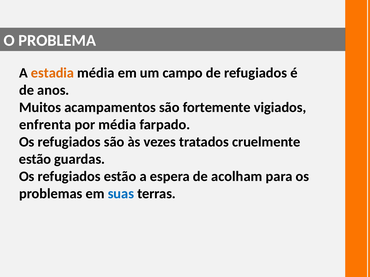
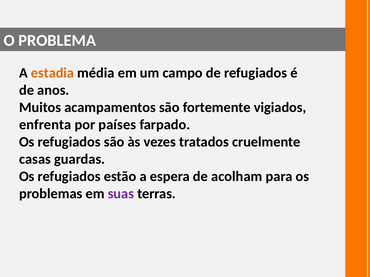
por média: média -> países (117, 125)
estão: estão -> casas (35, 159)
suas colour: blue -> purple (121, 194)
